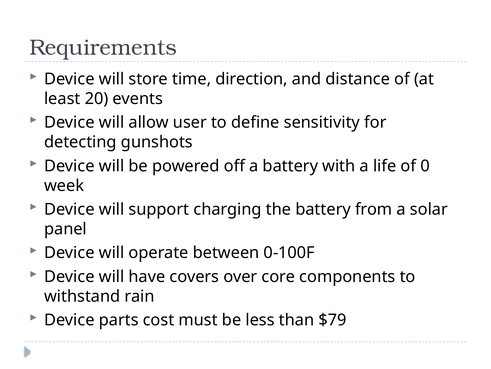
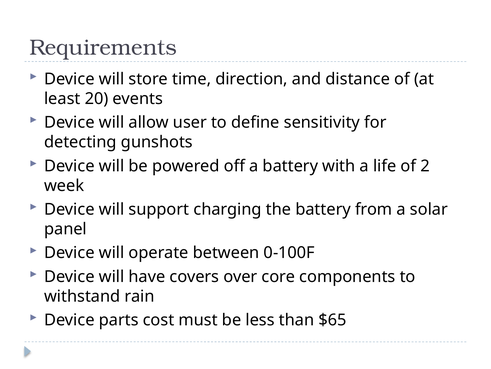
0: 0 -> 2 (425, 166)
$79: $79 -> $65 (332, 319)
